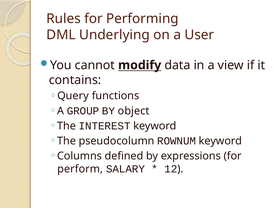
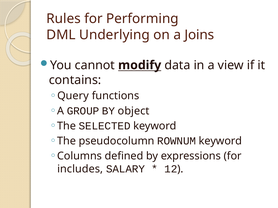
User: User -> Joins (199, 35)
INTEREST: INTEREST -> SELECTED (105, 126)
perform: perform -> includes (80, 169)
